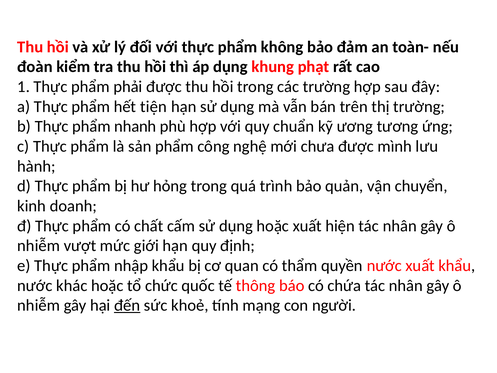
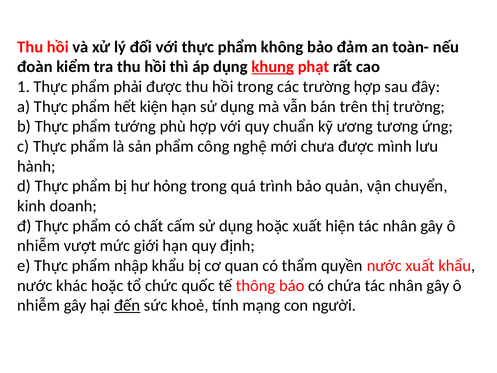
khung underline: none -> present (273, 67)
tiện: tiện -> kiện (154, 106)
nhanh: nhanh -> tướng (135, 126)
